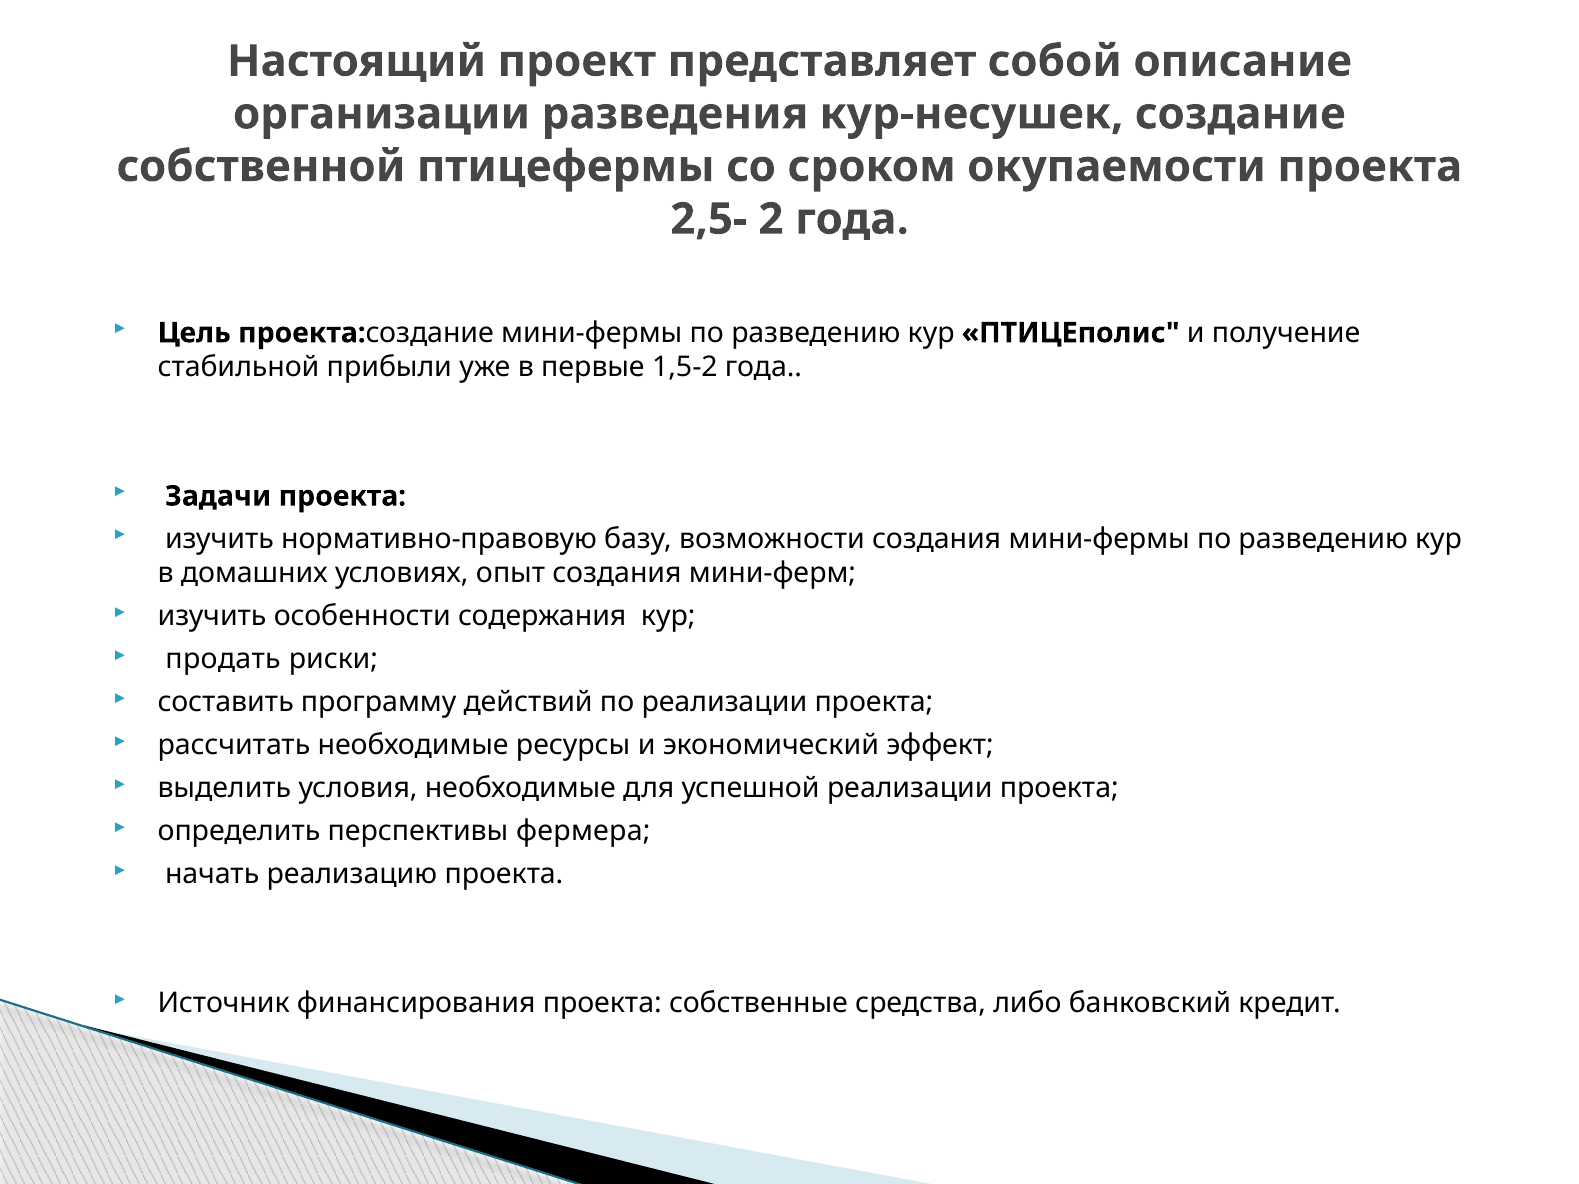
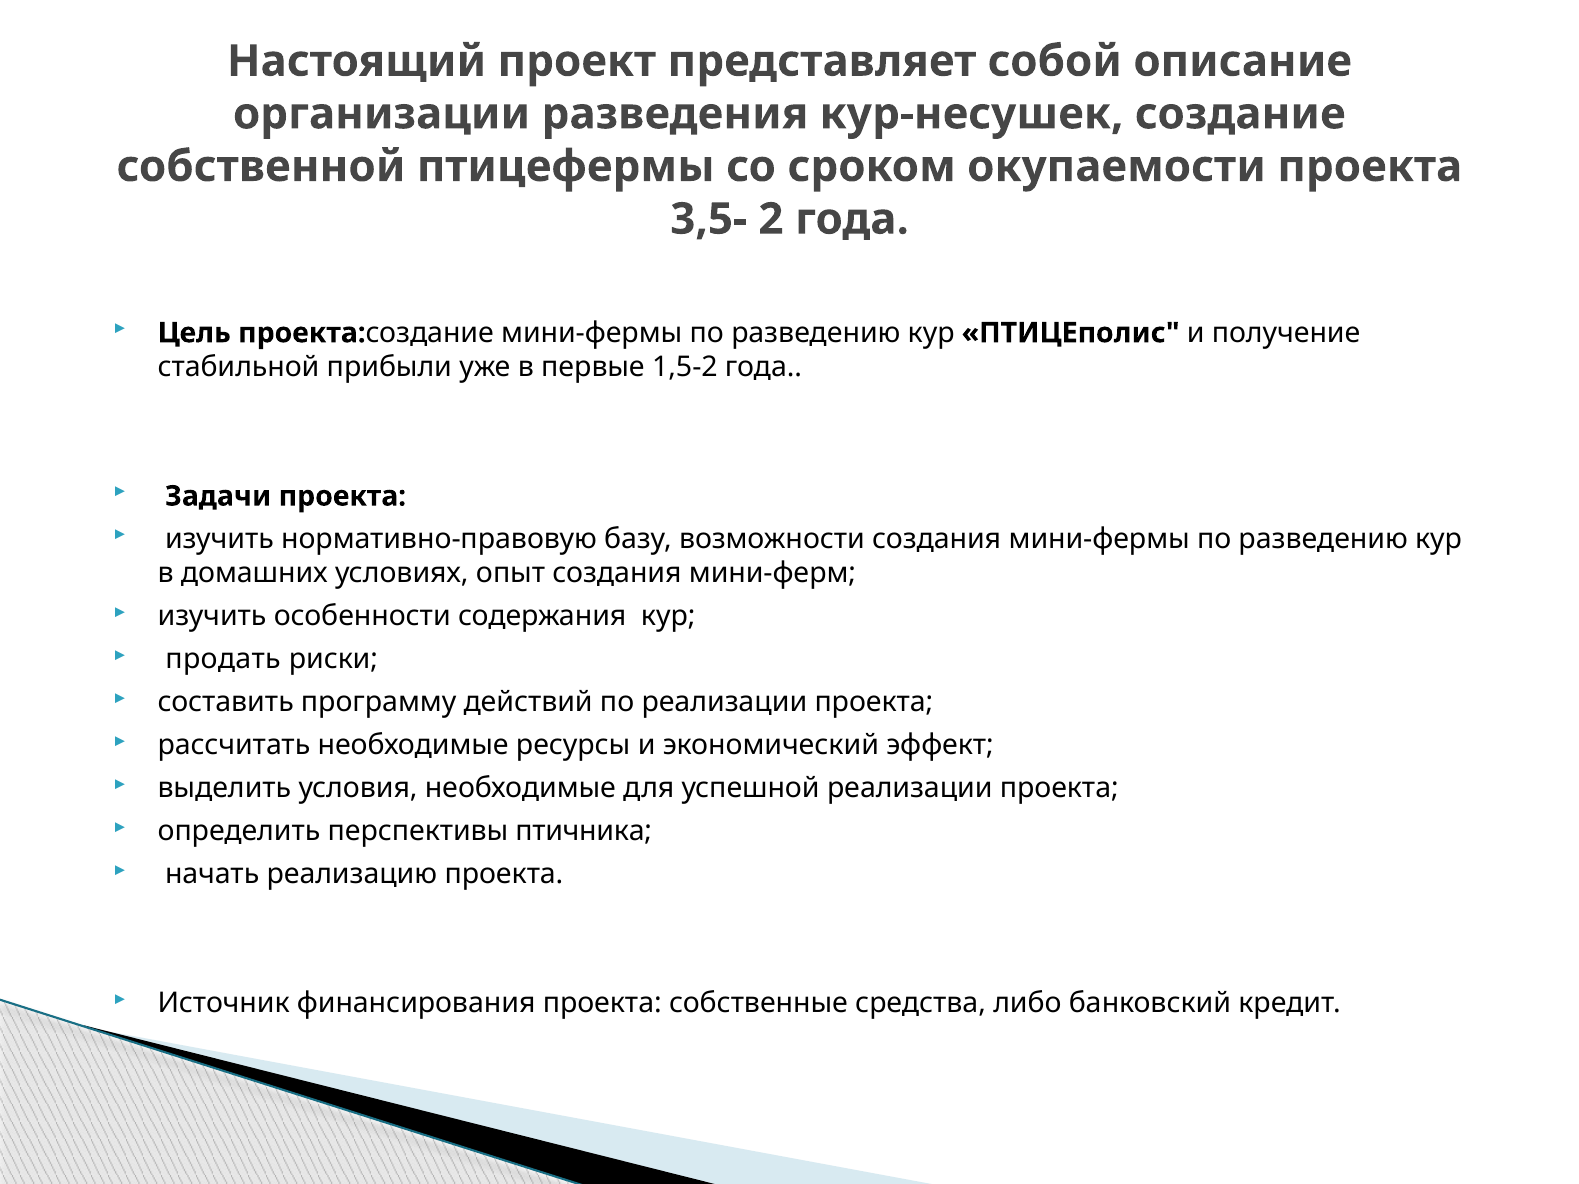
2,5-: 2,5- -> 3,5- (709, 219)
фермера: фермера -> птичника (584, 832)
